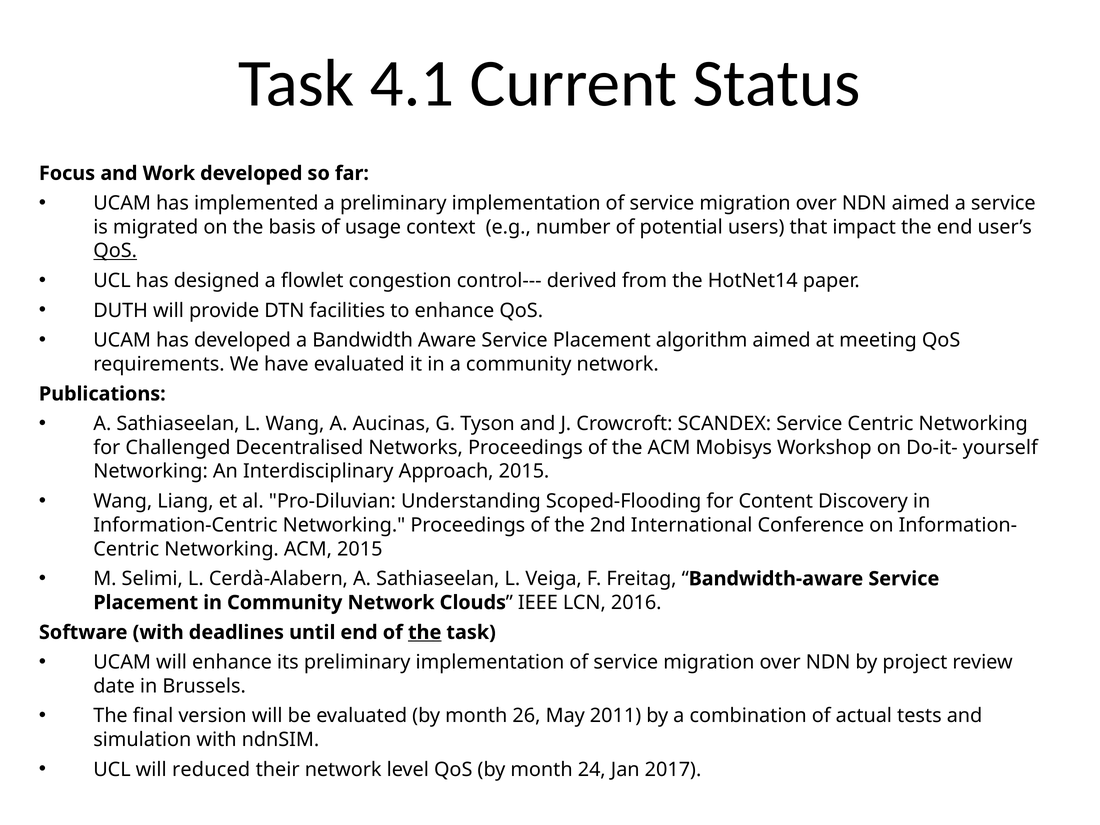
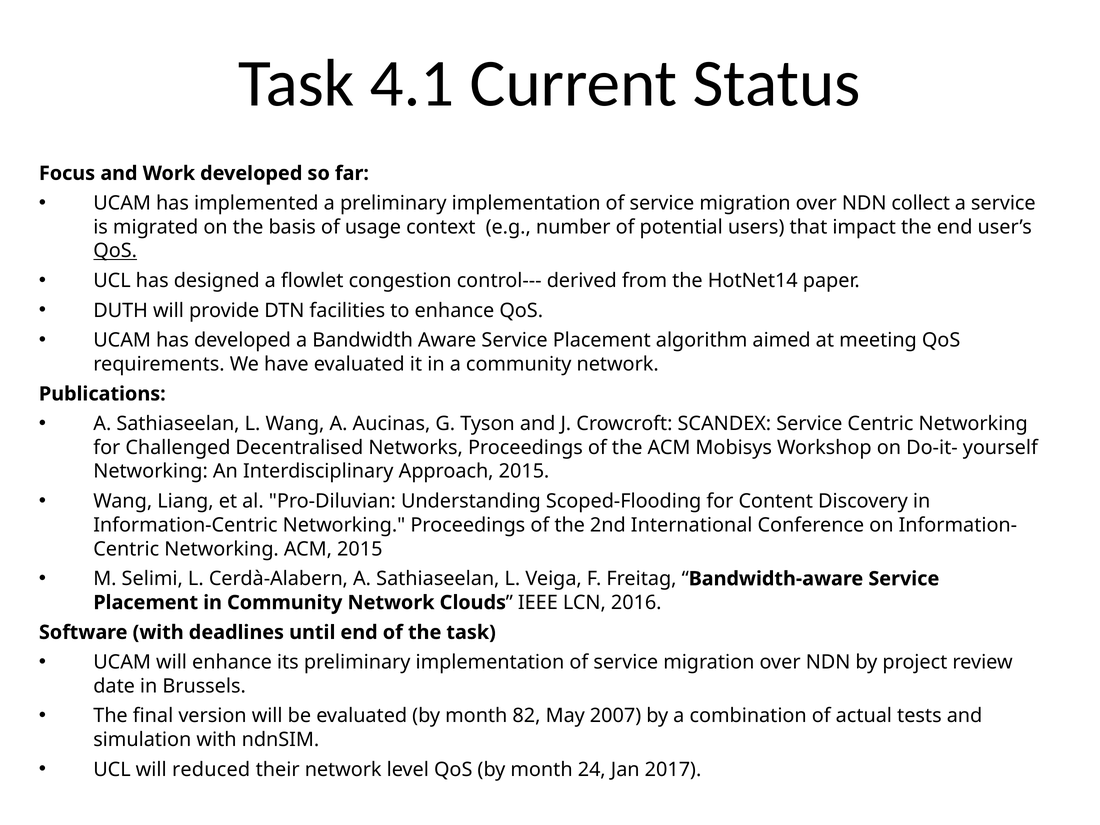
NDN aimed: aimed -> collect (921, 203)
the underline: present -> none (425, 632)
26: 26 -> 82 (526, 716)
2011: 2011 -> 2007 (616, 716)
